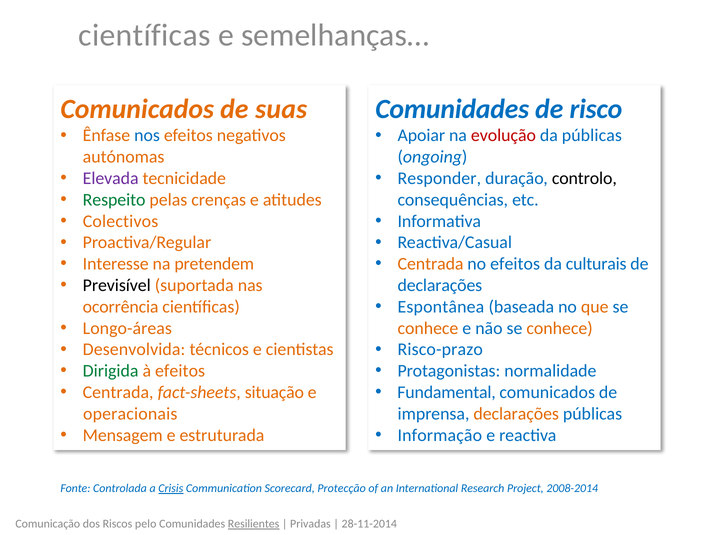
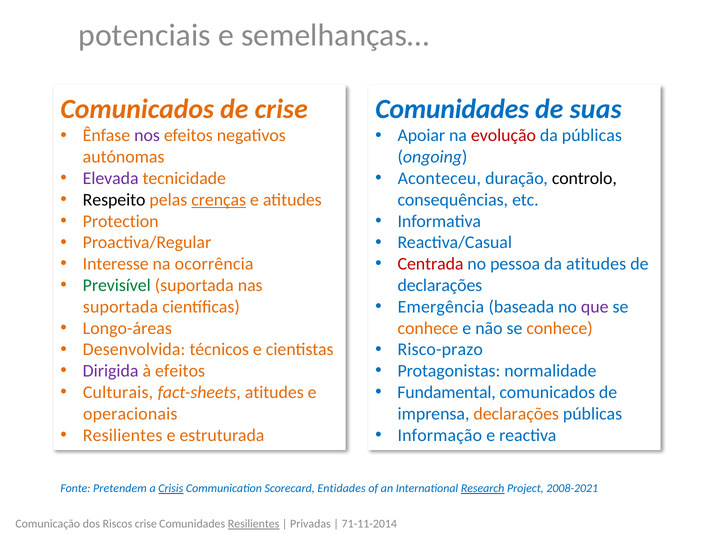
científicas: científicas -> potenciais (145, 35)
de suas: suas -> crise (281, 109)
risco: risco -> suas (596, 109)
nos colour: blue -> purple (147, 136)
Responder: Responder -> Aconteceu (439, 179)
Respeito colour: green -> black (114, 200)
crenças underline: none -> present (219, 200)
Colectivos: Colectivos -> Protection (121, 221)
pretendem: pretendem -> ocorrência (214, 264)
Centrada colour: orange -> red (431, 264)
no efeitos: efeitos -> pessoa (515, 264)
da culturais: culturais -> atitudes (596, 264)
Previsível colour: black -> green (117, 286)
Espontânea: Espontânea -> Emergência (441, 307)
que colour: orange -> purple (595, 307)
ocorrência: ocorrência -> suportada (120, 307)
Dirigida colour: green -> purple (111, 371)
Centrada: Centrada -> Culturais (118, 393)
fact-sheets situação: situação -> atitudes (274, 393)
Mensagem: Mensagem -> Resilientes (123, 436)
Controlada: Controlada -> Pretendem (120, 489)
Protecção: Protecção -> Entidades (342, 489)
Research underline: none -> present (483, 489)
2008-2014: 2008-2014 -> 2008-2021 (572, 489)
Riscos pelo: pelo -> crise (146, 524)
28-11-2014: 28-11-2014 -> 71-11-2014 (369, 524)
